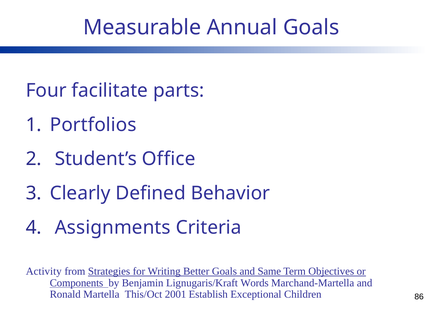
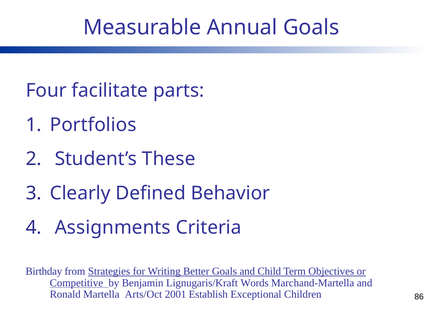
Office: Office -> These (169, 159)
Activity: Activity -> Birthday (44, 271)
Same: Same -> Child (269, 271)
Components: Components -> Competitive (76, 283)
This/Oct: This/Oct -> Arts/Oct (143, 294)
